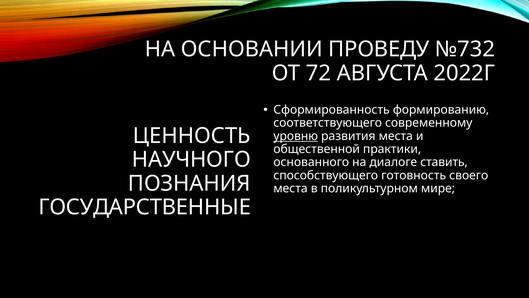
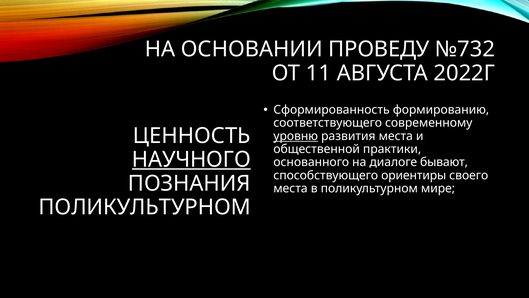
72: 72 -> 11 (319, 73)
НАУЧНОГО underline: none -> present (191, 159)
ставить: ставить -> бывают (444, 162)
готовность: готовность -> ориентиры (414, 175)
ГОСУДАРСТВЕННЫЕ: ГОСУДАРСТВЕННЫЕ -> ПОЛИКУЛЬТУРНОМ (145, 207)
